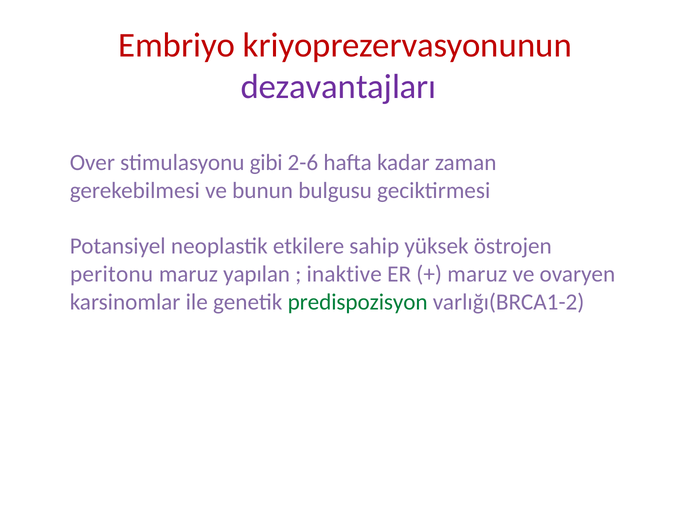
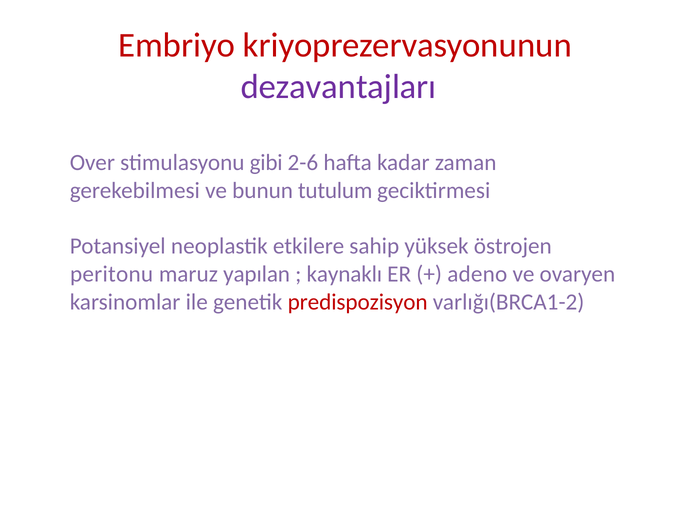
bulgusu: bulgusu -> tutulum (335, 191)
inaktive: inaktive -> kaynaklı (344, 274)
maruz: maruz -> adeno (477, 274)
predispozisyon colour: green -> red (358, 302)
